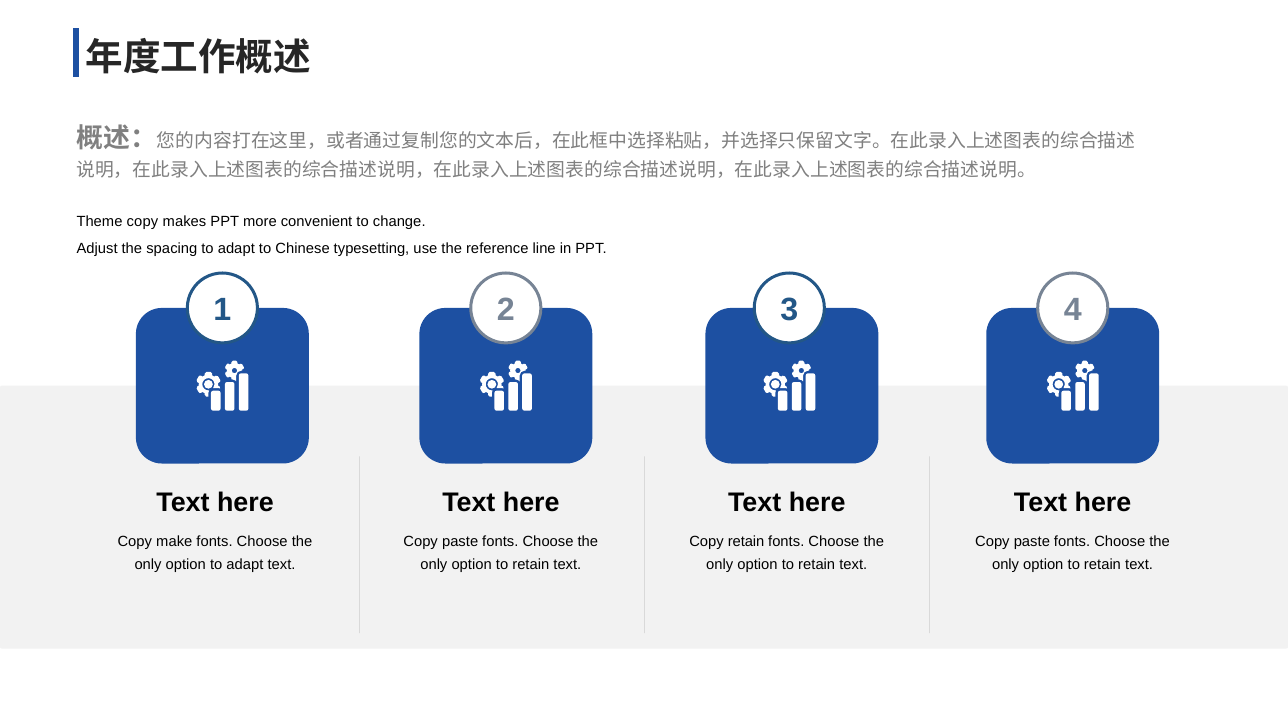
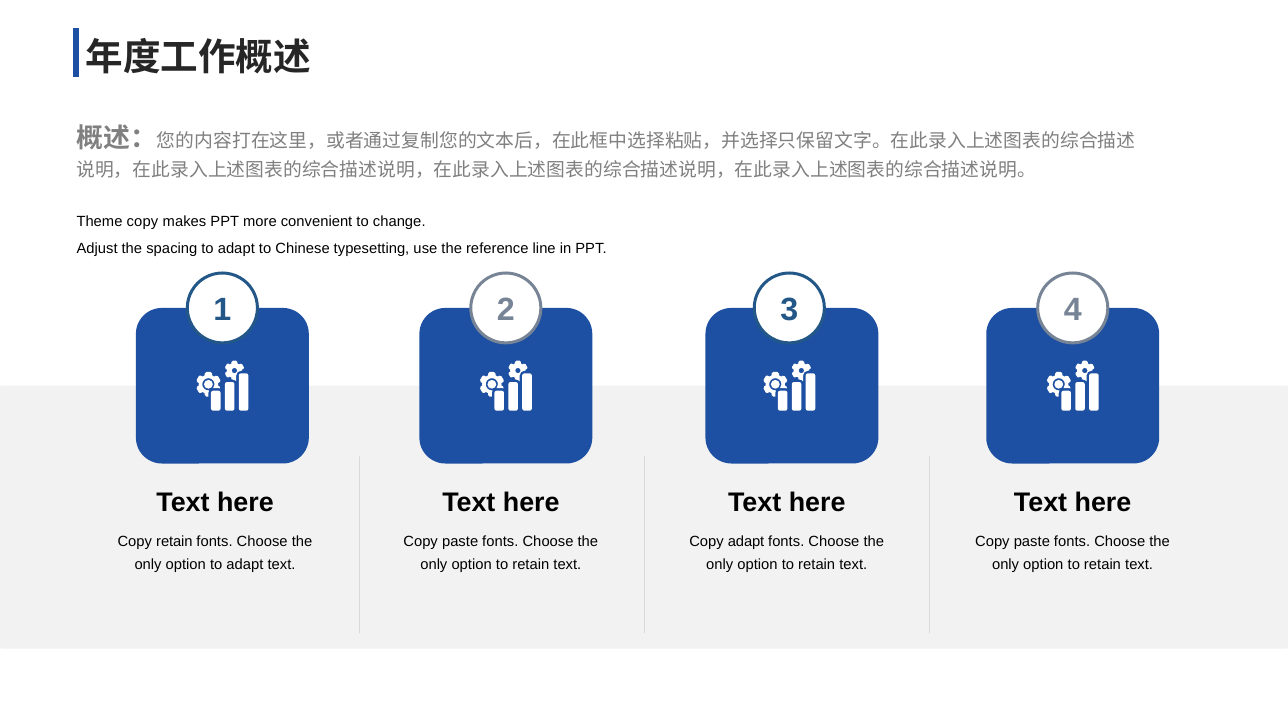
Copy make: make -> retain (174, 542)
Copy retain: retain -> adapt (746, 542)
